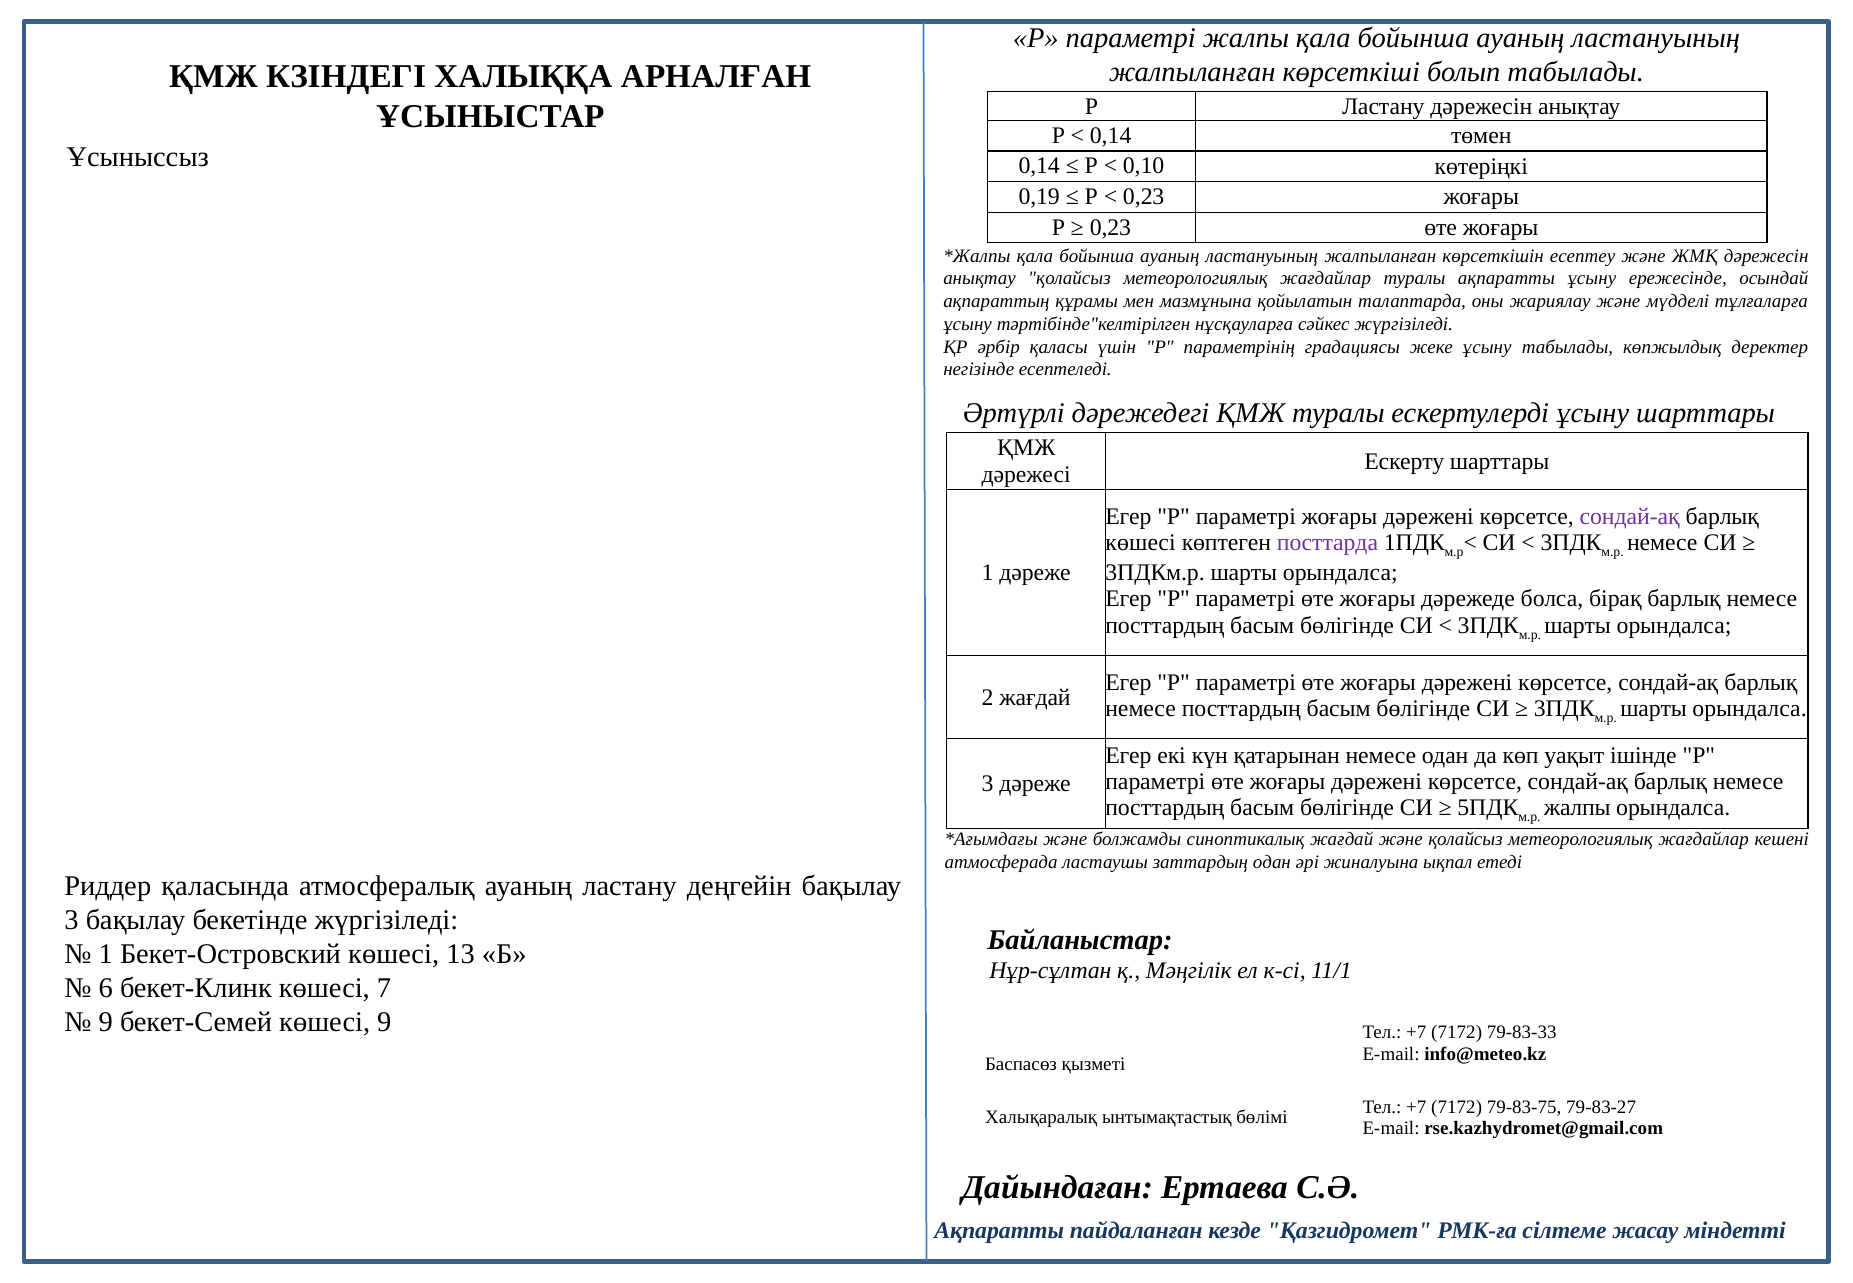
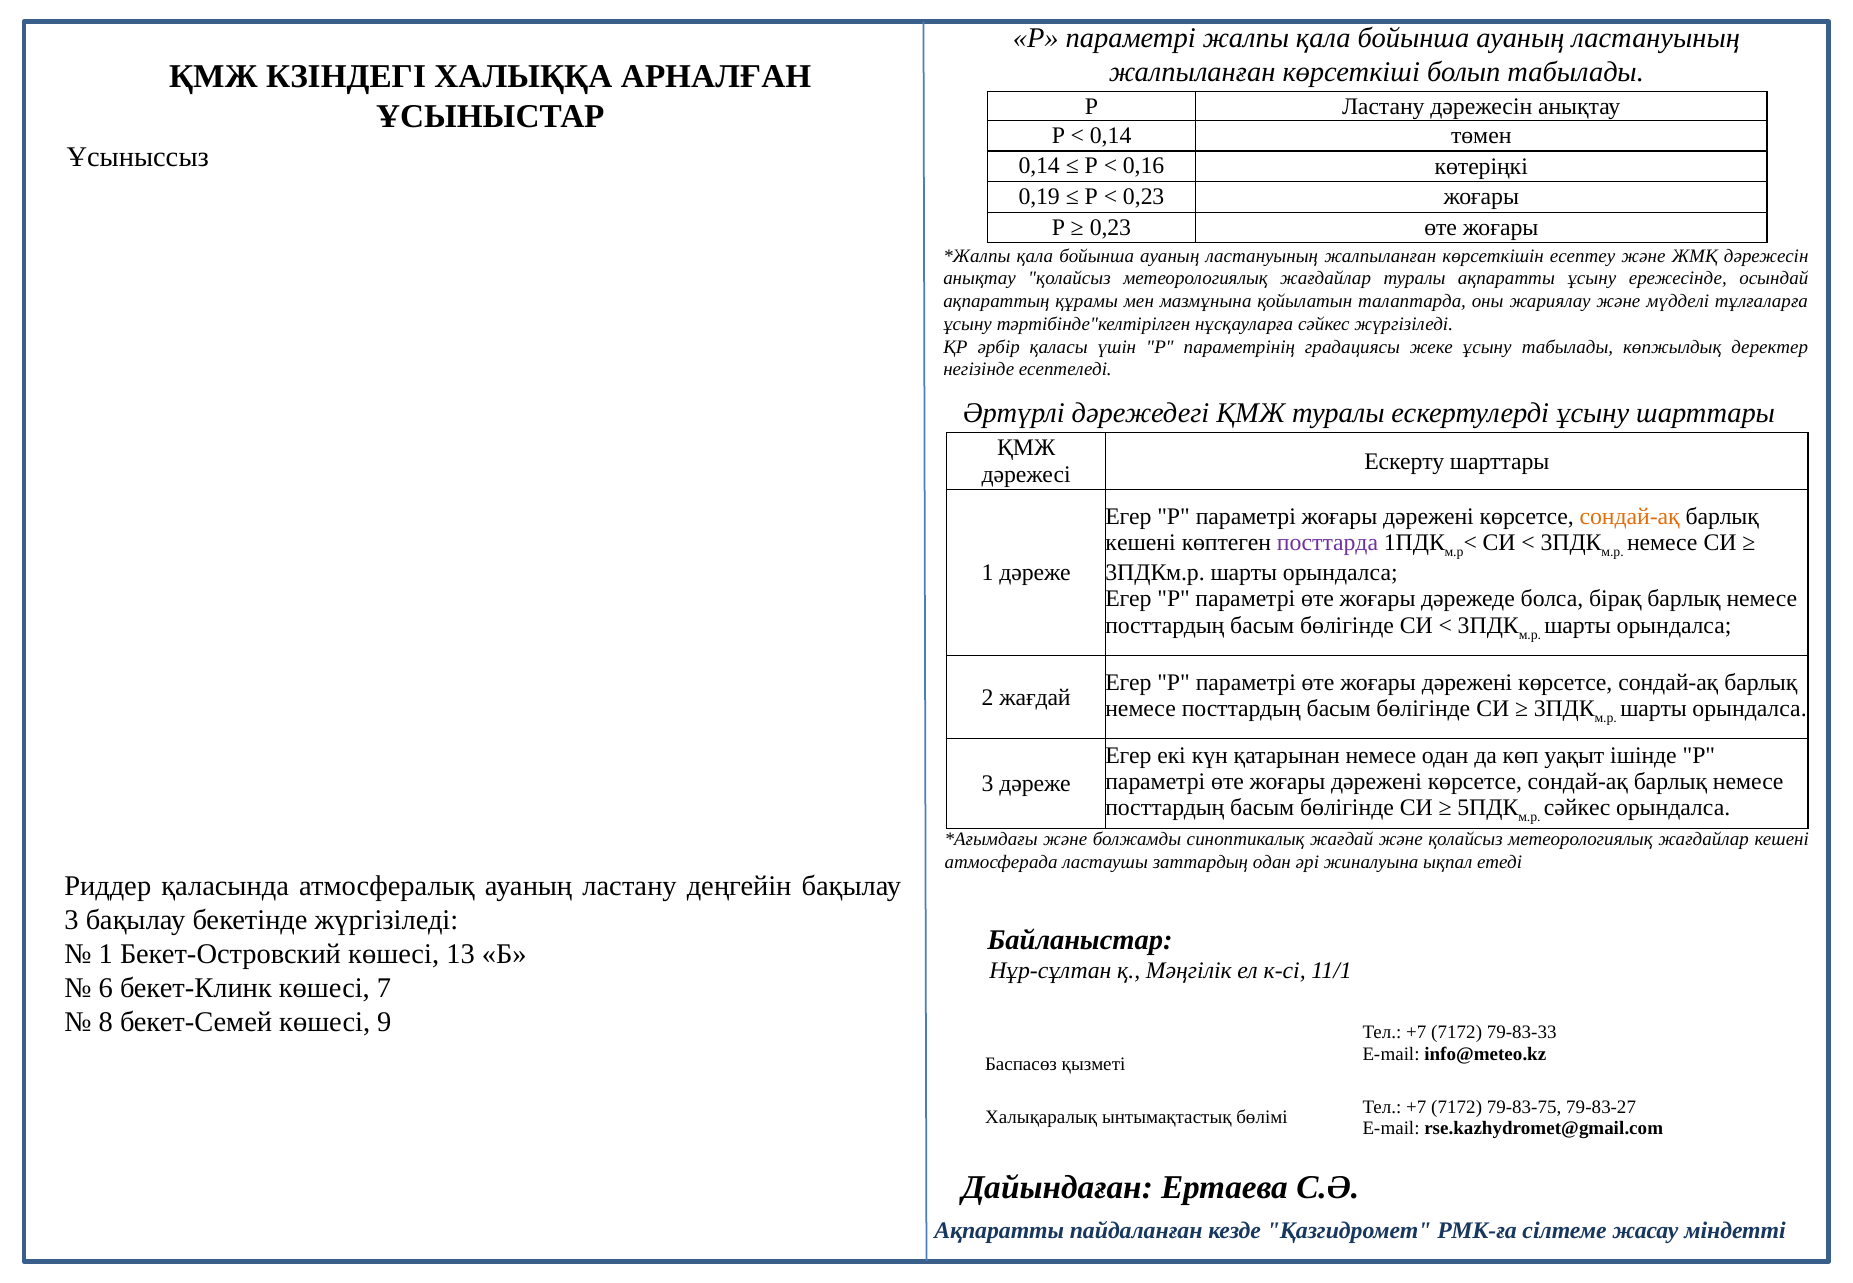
0,10: 0,10 -> 0,16 (1144, 166)
сондай-ақ colour: purple -> orange (1630, 517)
көшесі: көшесі -> кешені (1141, 543)
жалпы: жалпы -> сәйкес (1577, 808)
9: 9 -> 8 (106, 1022)
